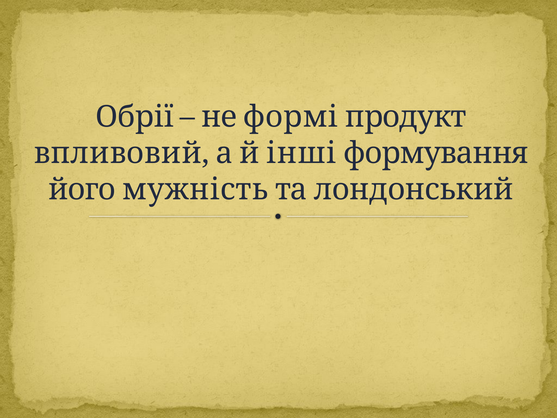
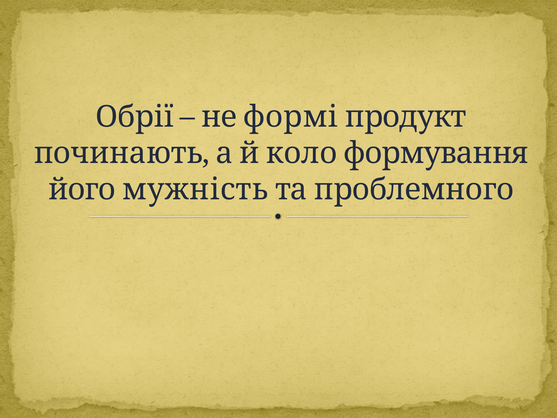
впливовий: впливовий -> починають (122, 153)
інші: інші -> коло (302, 153)
лондонський: лондонський -> проблемного (414, 189)
